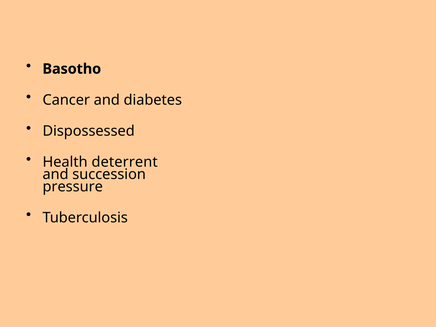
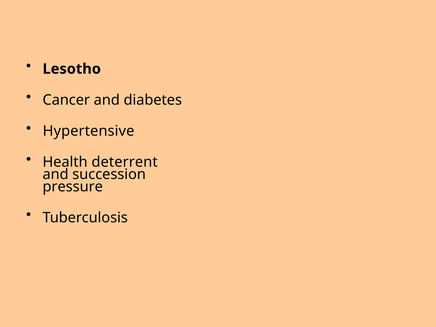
Basotho: Basotho -> Lesotho (72, 69)
Dispossessed: Dispossessed -> Hypertensive (89, 131)
